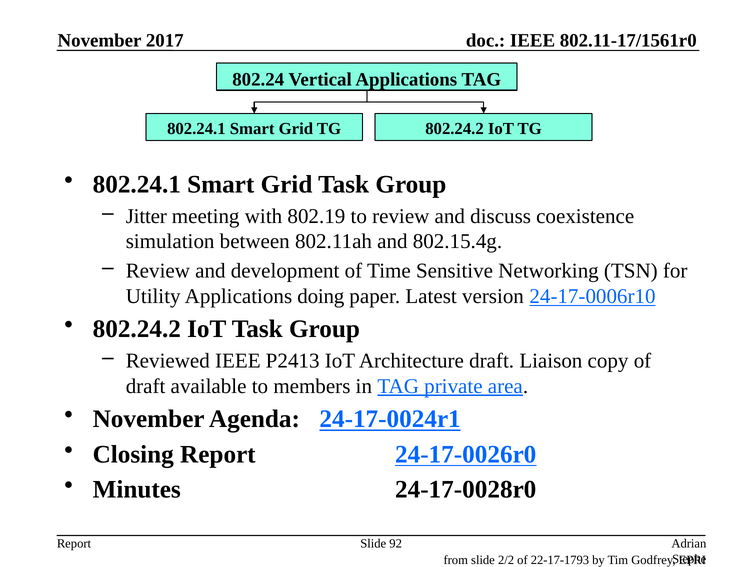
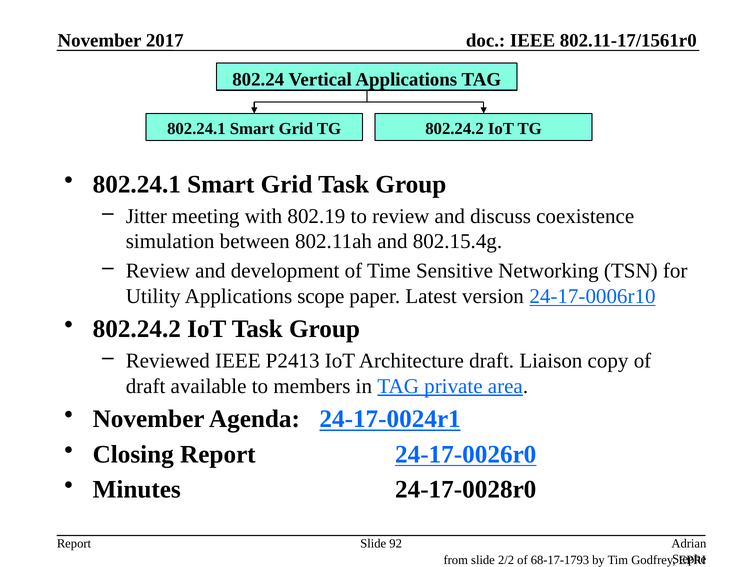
doing: doing -> scope (321, 296)
22-17-1793: 22-17-1793 -> 68-17-1793 (560, 560)
